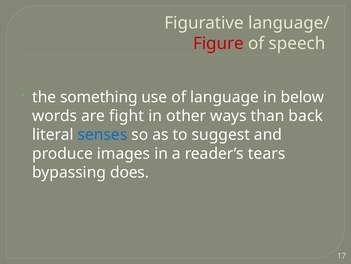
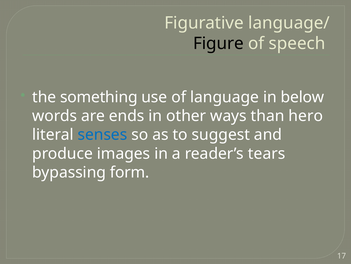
Figure colour: red -> black (218, 43)
fight: fight -> ends (127, 116)
back: back -> hero (306, 116)
does: does -> form (130, 172)
